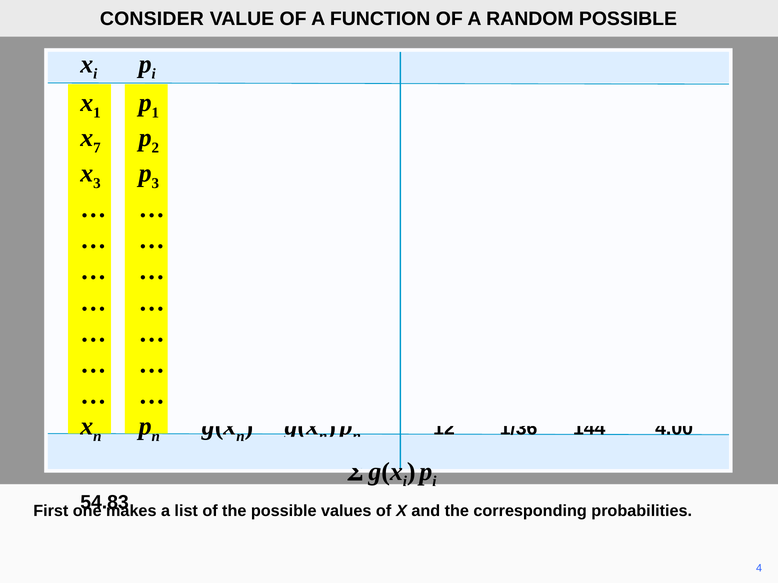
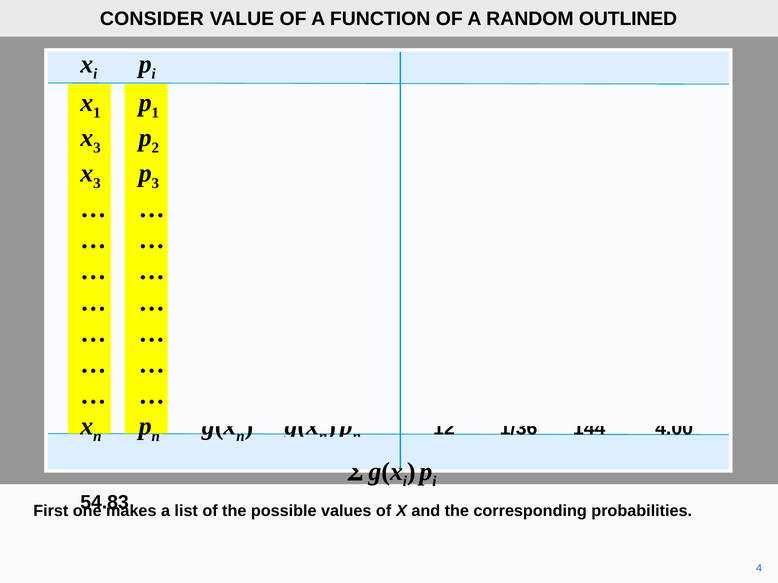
RANDOM POSSIBLE: POSSIBLE -> OUTLINED (628, 19)
7: 7 -> 3 (97, 148)
